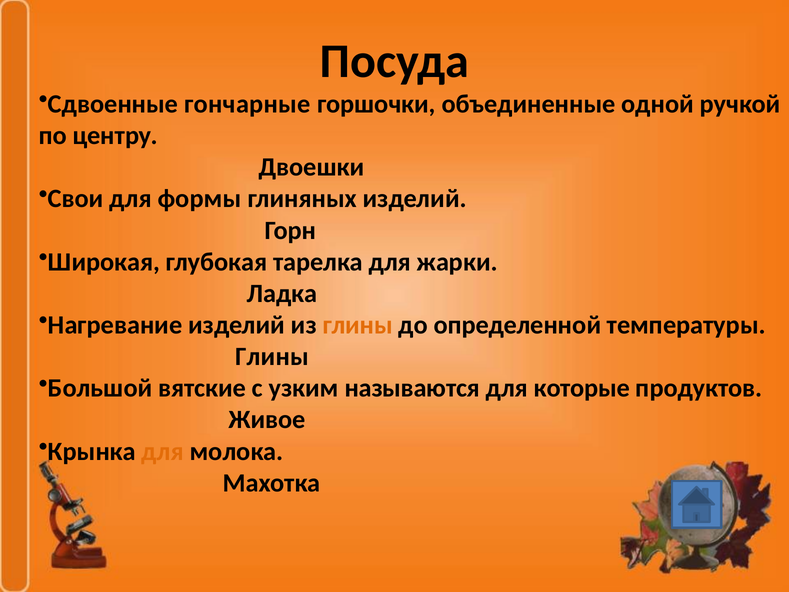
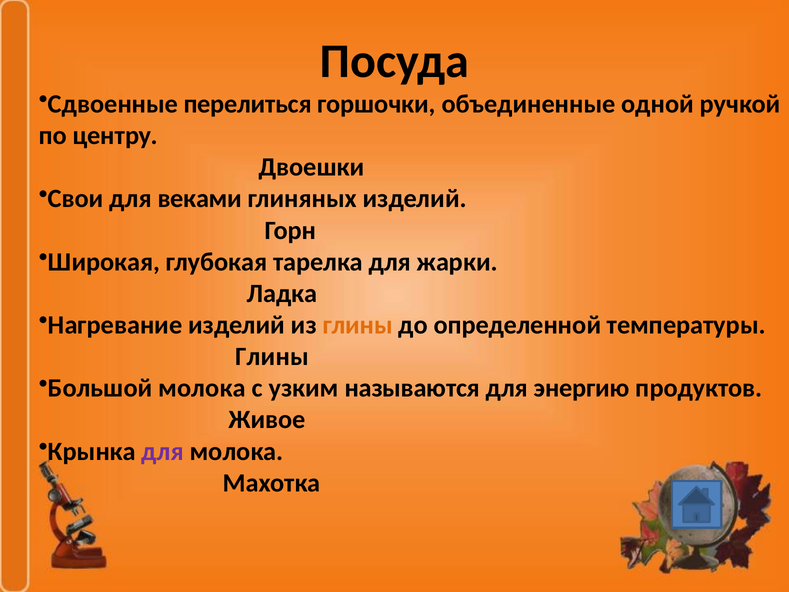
гончарные: гончарные -> перелиться (248, 104)
формы: формы -> веками (200, 199)
Большой вятские: вятские -> молока (202, 388)
которые: которые -> энергию (582, 388)
для colour: orange -> purple (163, 451)
